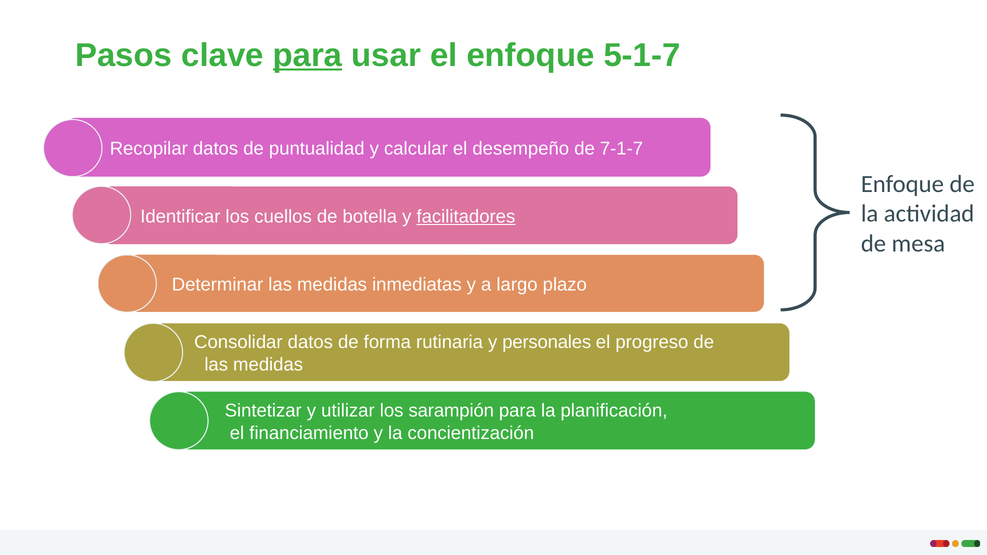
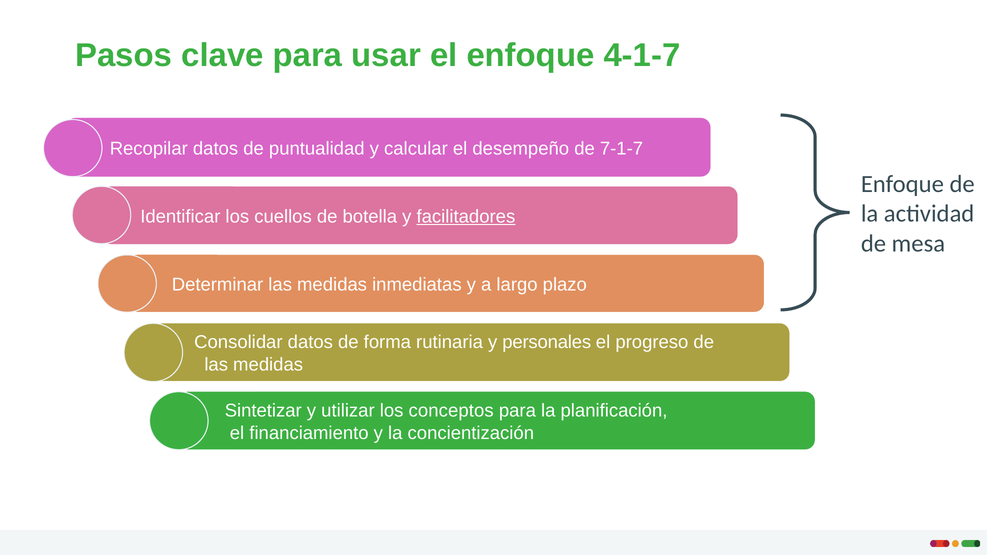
para underline: present -> none (307, 55)
5-1-7: 5-1-7 -> 4-1-7 (642, 55)
sarampión: sarampión -> conceptos (451, 411)
